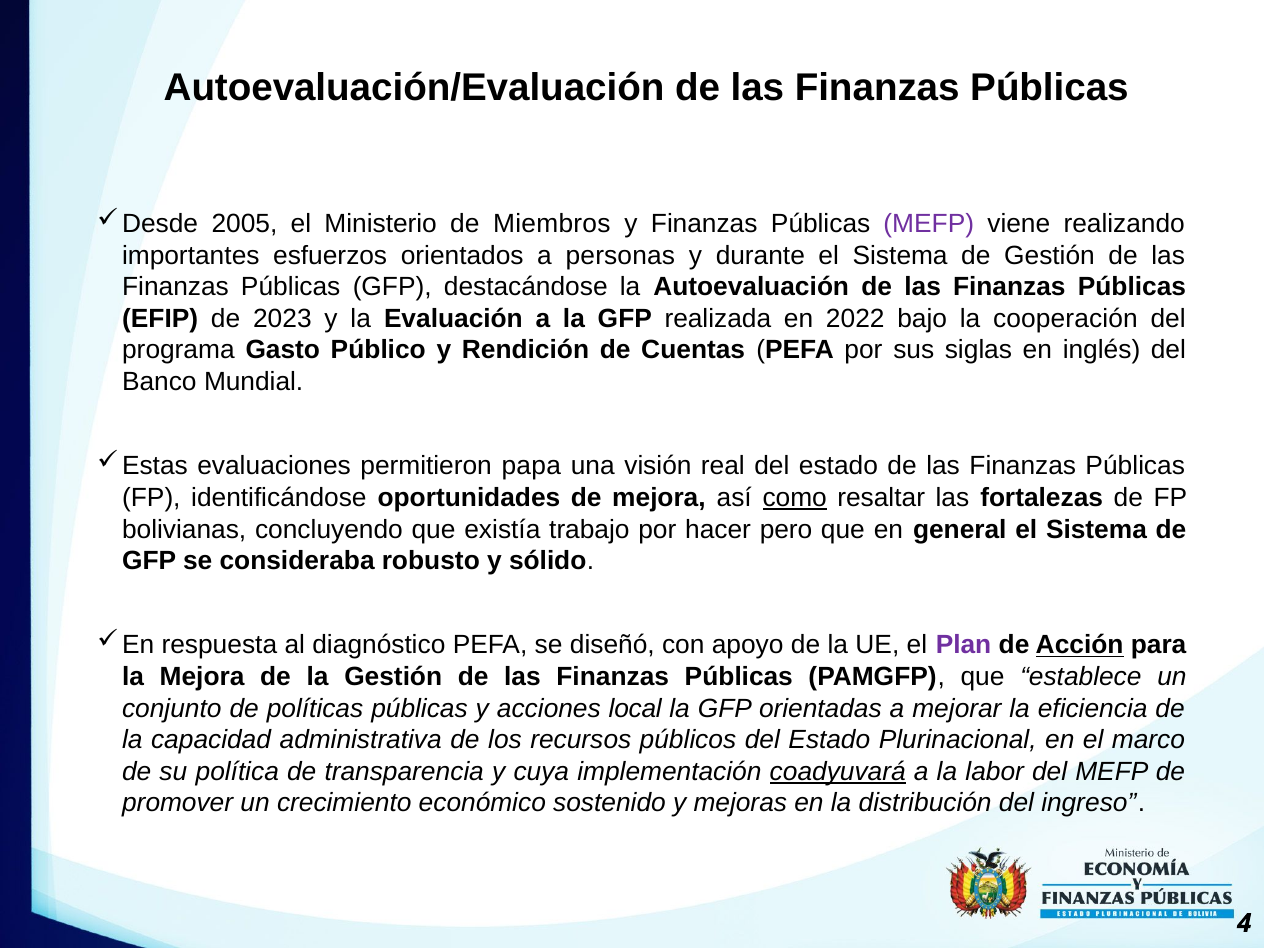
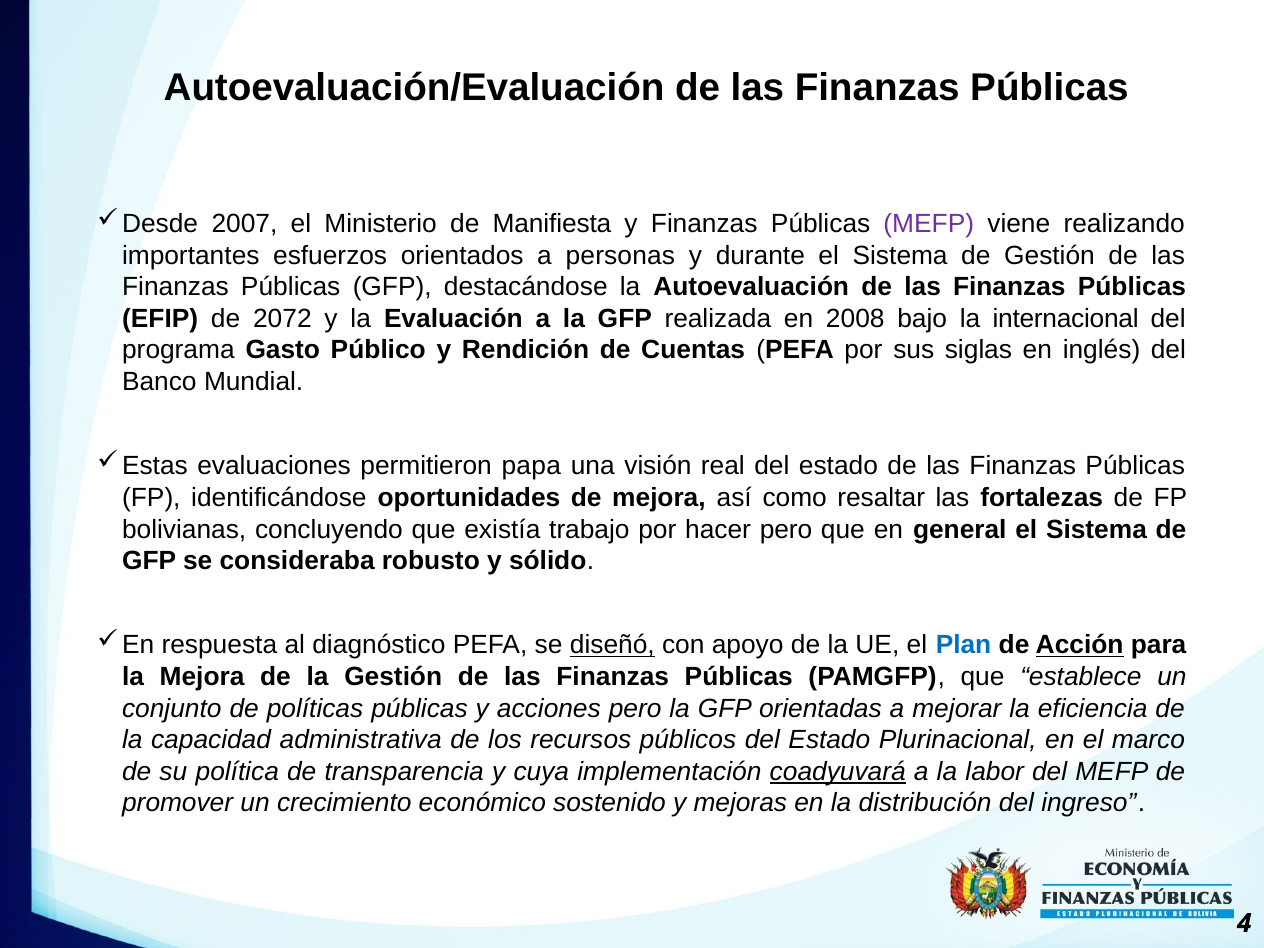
2005: 2005 -> 2007 (244, 224)
Miembros: Miembros -> Manifiesta (552, 224)
2023: 2023 -> 2072 (282, 319)
2022: 2022 -> 2008 (855, 319)
cooperación: cooperación -> internacional (1066, 319)
como underline: present -> none (795, 498)
diseñó underline: none -> present (612, 645)
Plan colour: purple -> blue (964, 645)
acciones local: local -> pero (635, 709)
